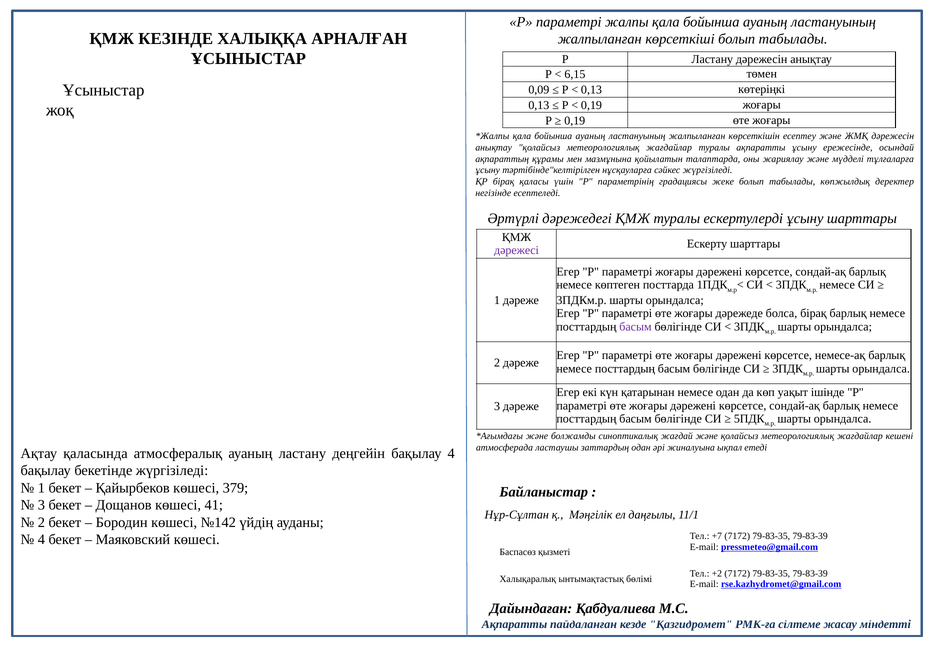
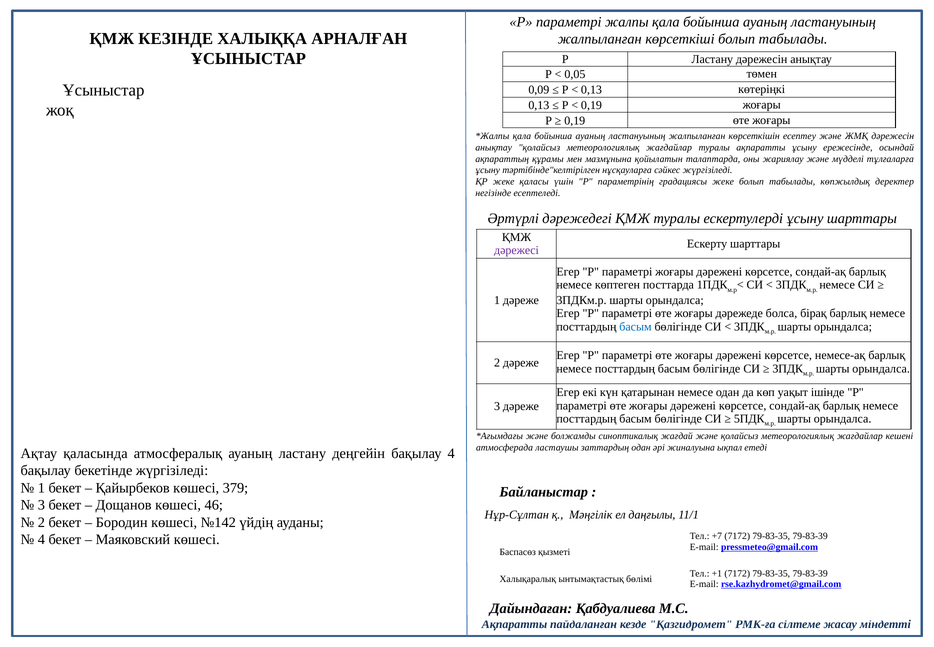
6,15: 6,15 -> 0,05 (575, 74)
ҚР бірақ: бірақ -> жеке (504, 182)
басым colour: purple -> blue (635, 326)
41: 41 -> 46 (214, 505)
+2: +2 -> +1 (717, 573)
